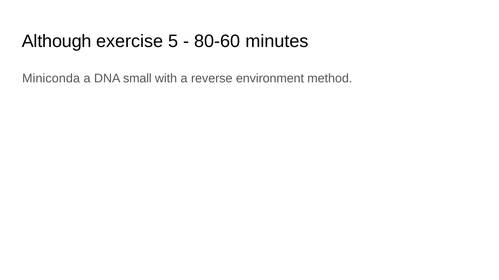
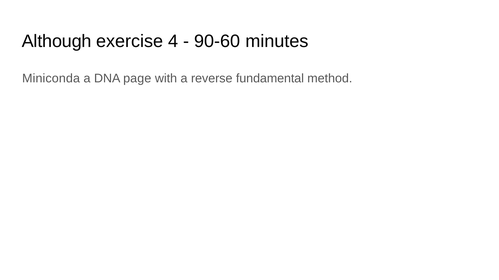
5: 5 -> 4 (173, 41)
80-60: 80-60 -> 90-60 (217, 41)
small: small -> page (137, 78)
environment: environment -> fundamental (270, 78)
